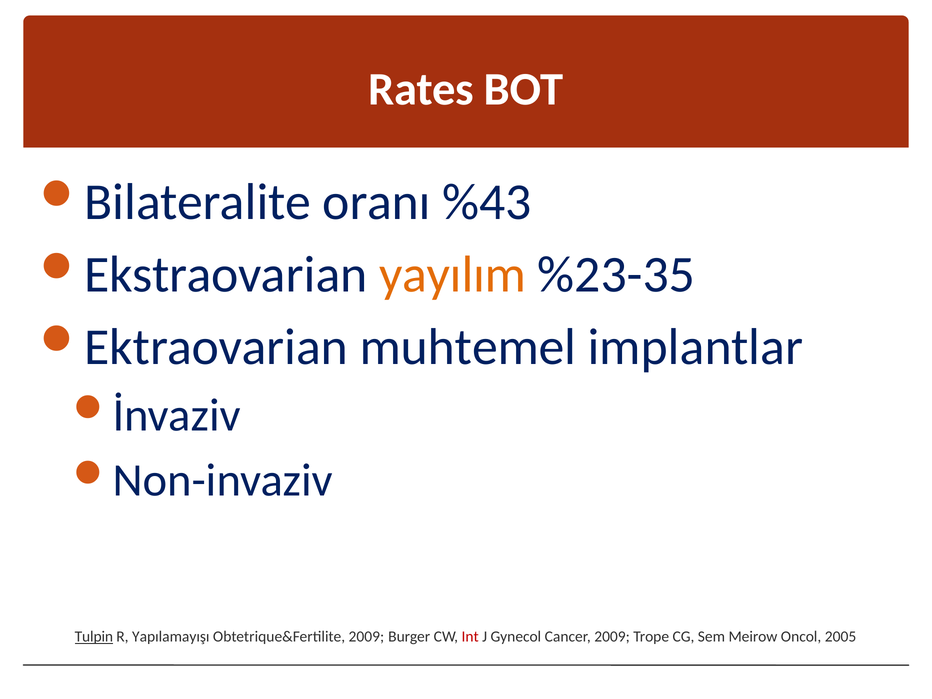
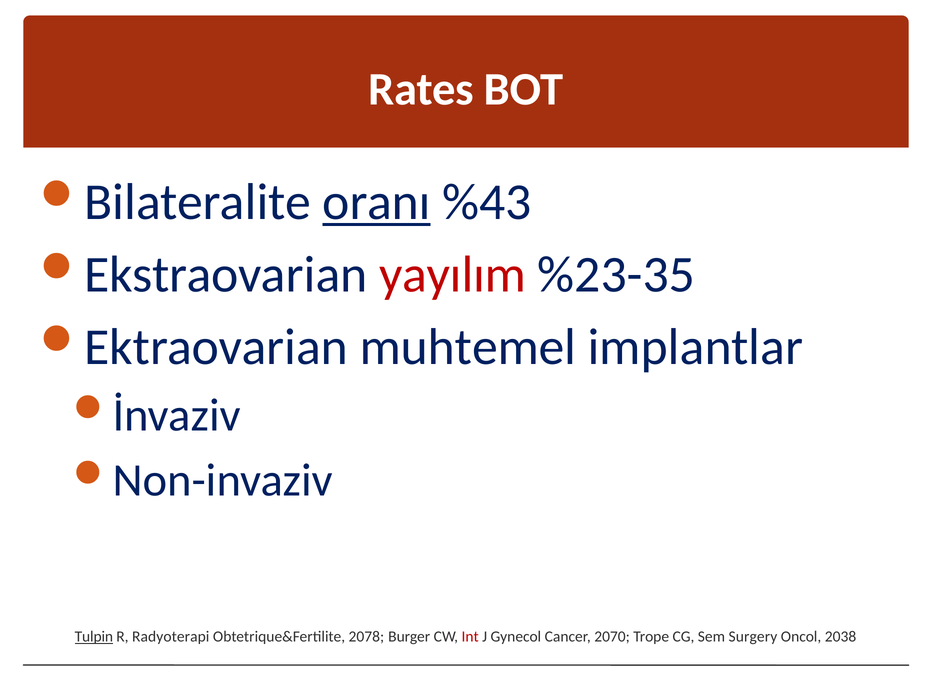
oranı underline: none -> present (377, 202)
yayılım colour: orange -> red (453, 275)
Yapılamayışı: Yapılamayışı -> Radyoterapi (171, 637)
Obtetrique&Fertilite 2009: 2009 -> 2078 (366, 637)
Cancer 2009: 2009 -> 2070 (612, 637)
Meirow: Meirow -> Surgery (753, 637)
2005: 2005 -> 2038 (841, 637)
